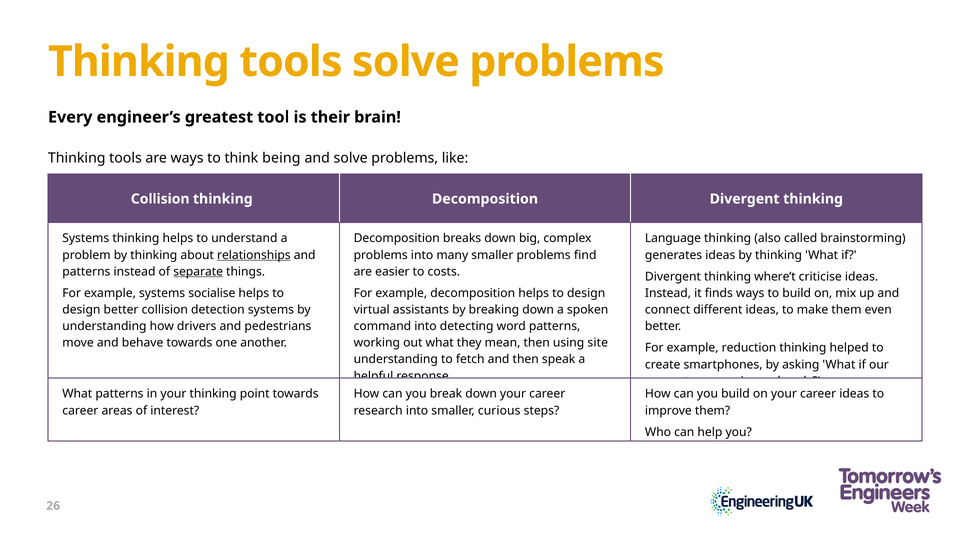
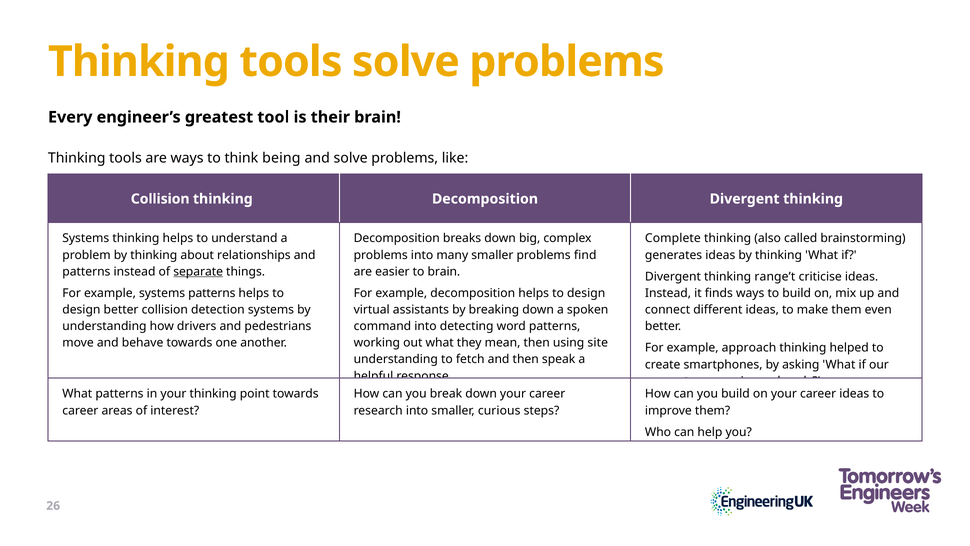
Language: Language -> Complete (673, 238)
relationships underline: present -> none (254, 255)
to costs: costs -> brain (444, 271)
where’t: where’t -> range’t (775, 276)
systems socialise: socialise -> patterns (212, 293)
reduction: reduction -> approach (749, 348)
